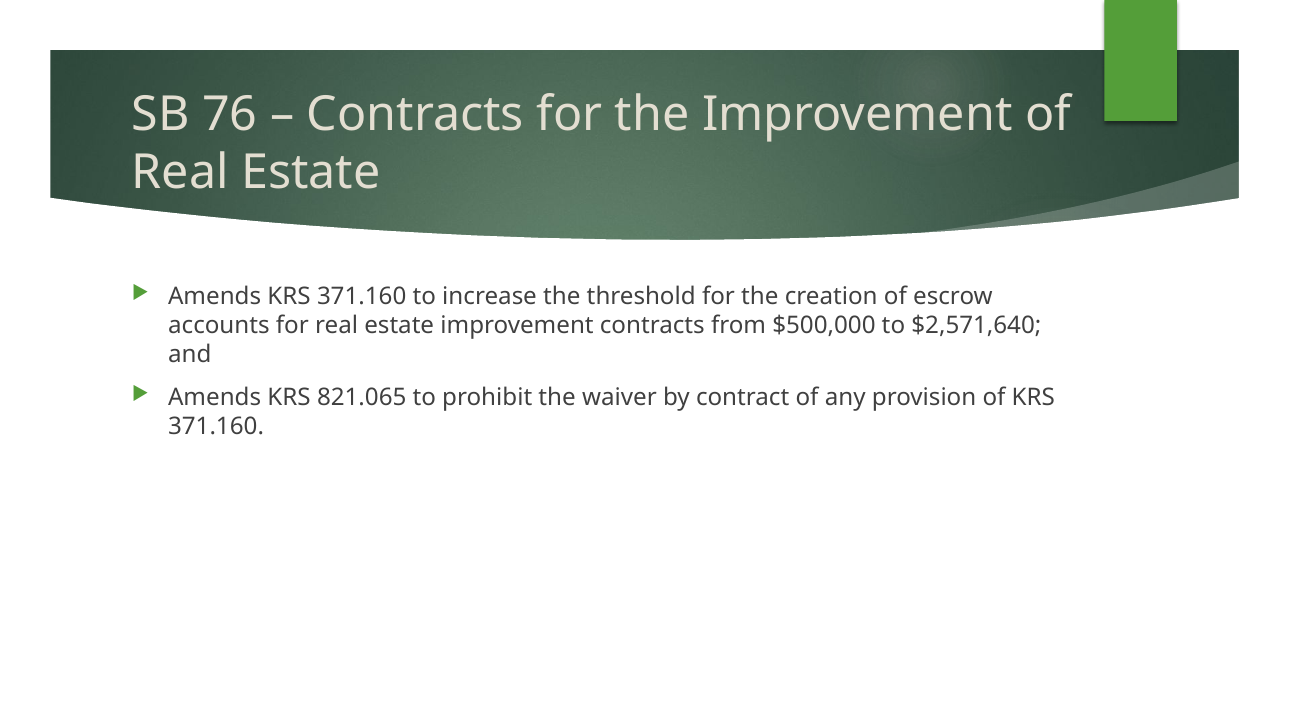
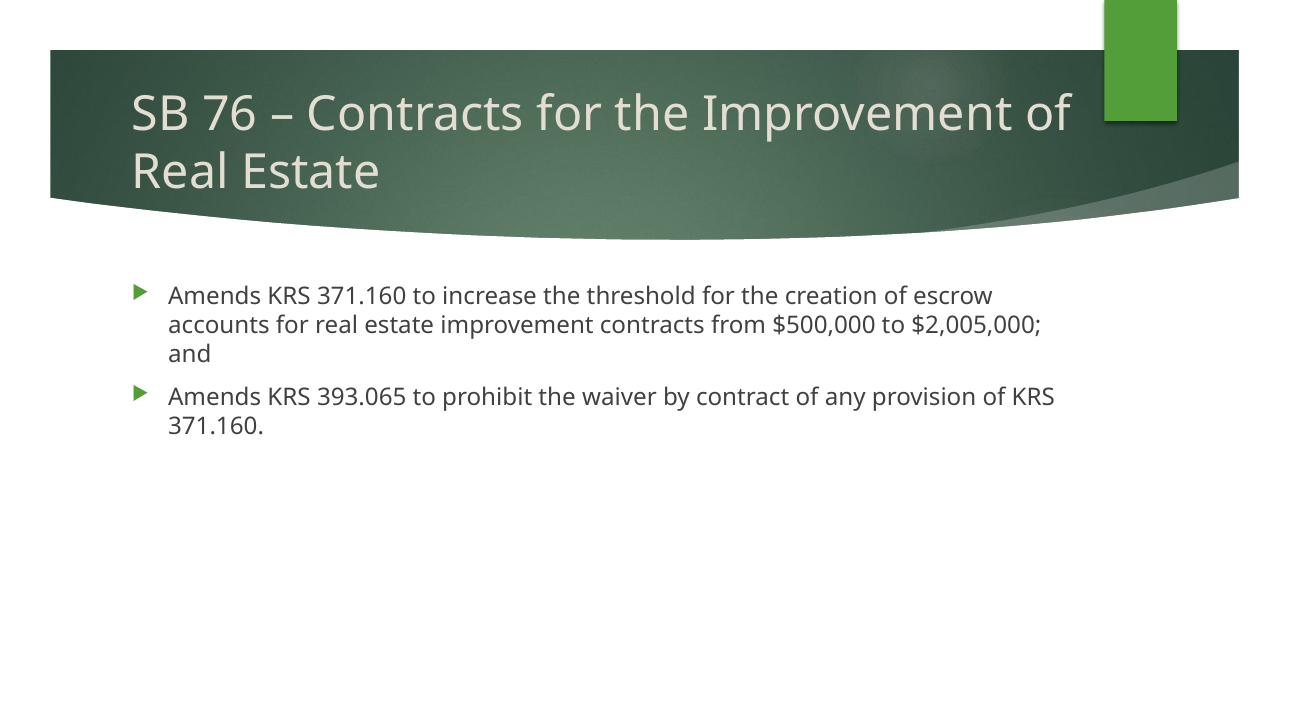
$2,571,640: $2,571,640 -> $2,005,000 (976, 326)
821.065: 821.065 -> 393.065 (362, 397)
